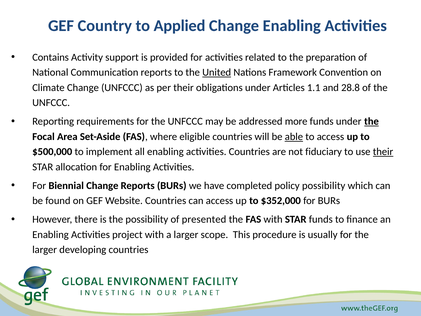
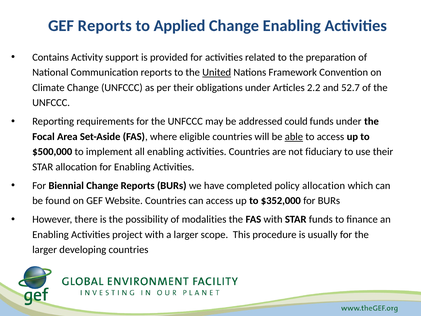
GEF Country: Country -> Reports (105, 26)
1.1: 1.1 -> 2.2 (314, 88)
28.8: 28.8 -> 52.7 (350, 88)
more: more -> could (296, 121)
the underline: present -> none (372, 121)
their underline: present -> none (383, 152)
policy possibility: possibility -> allocation (324, 186)
presented: presented -> modalities (204, 219)
